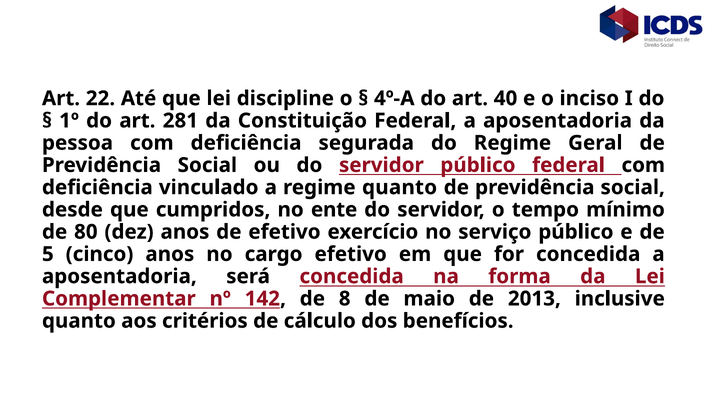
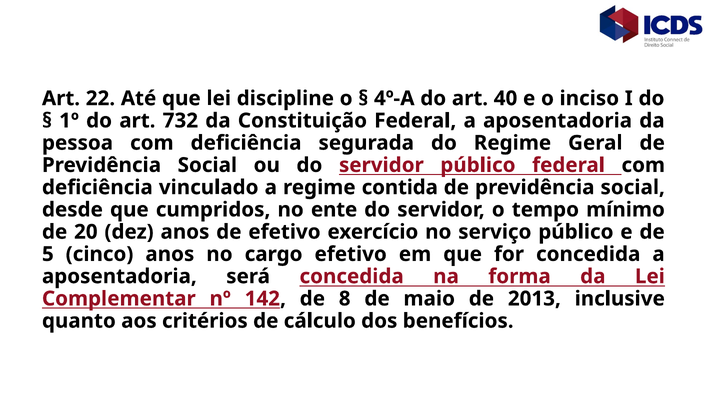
281: 281 -> 732 (180, 121)
regime quanto: quanto -> contida (400, 187)
80: 80 -> 20 (86, 232)
